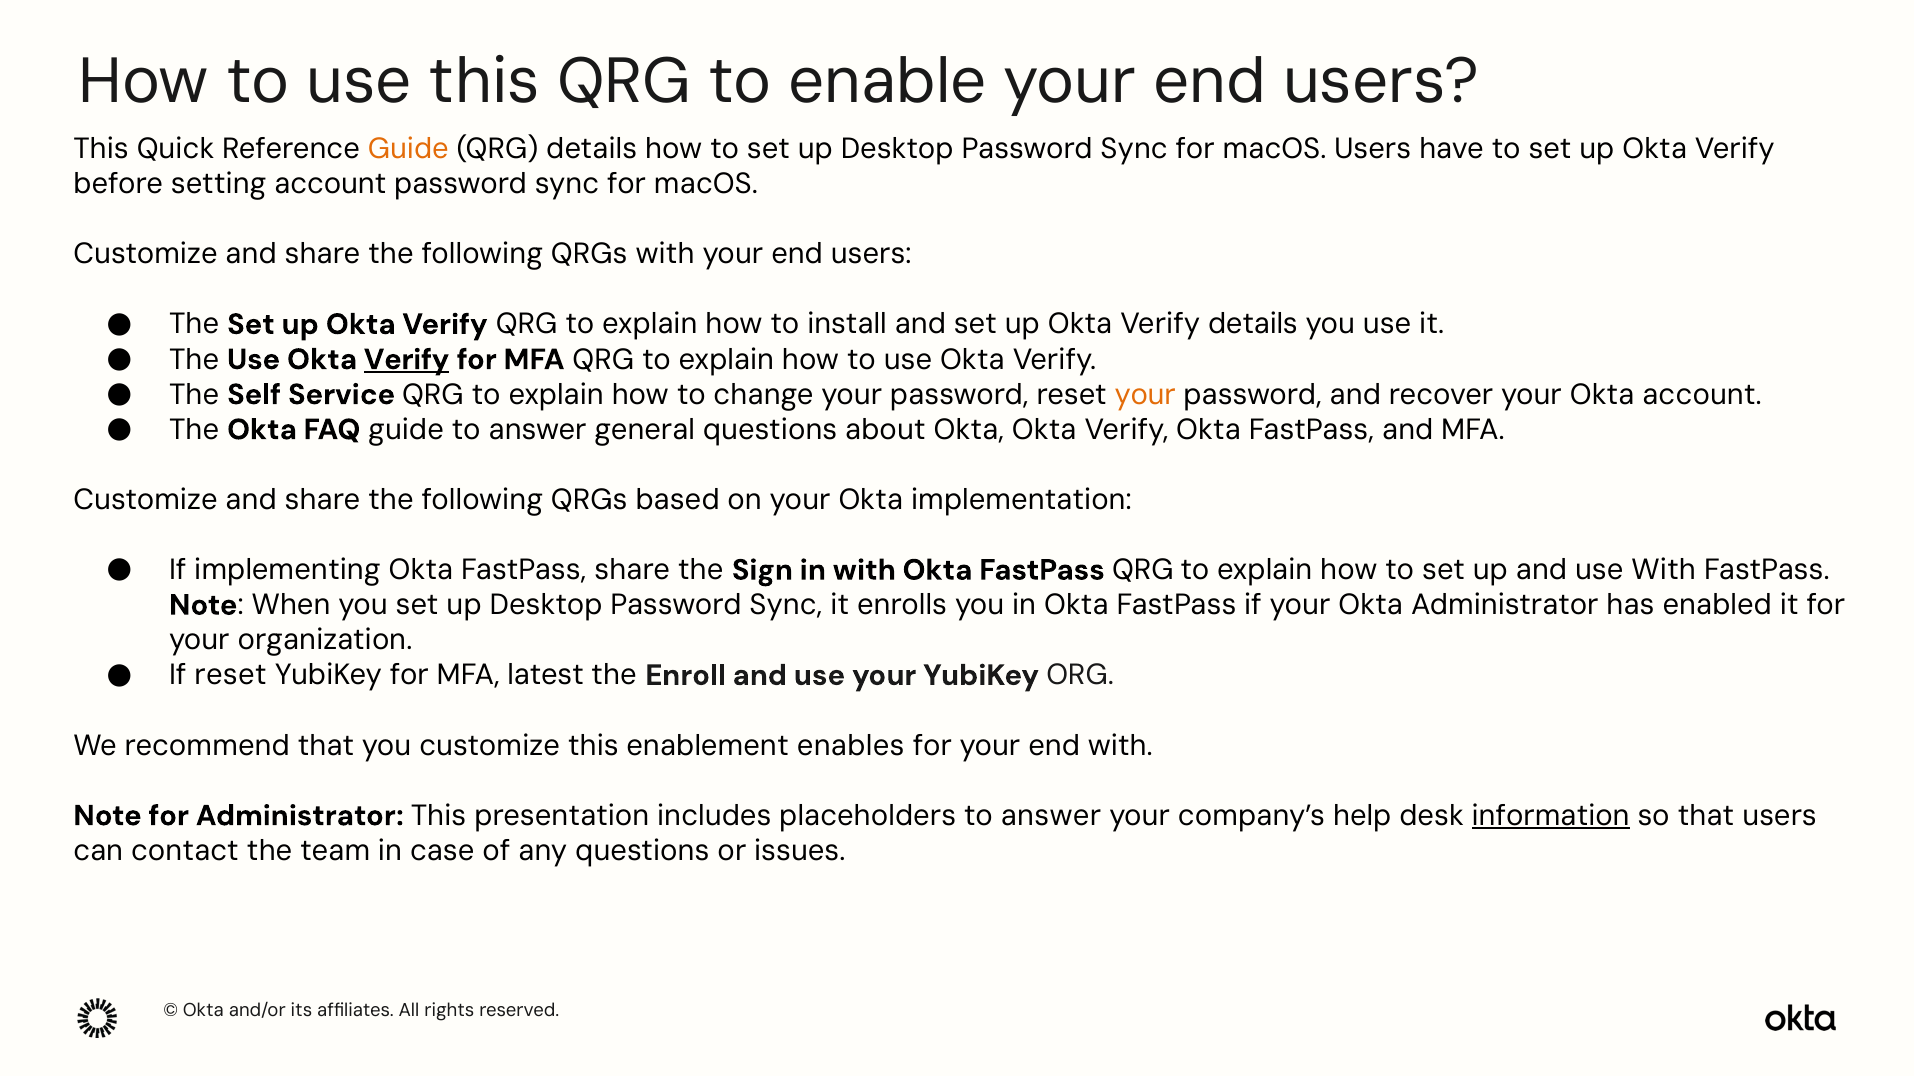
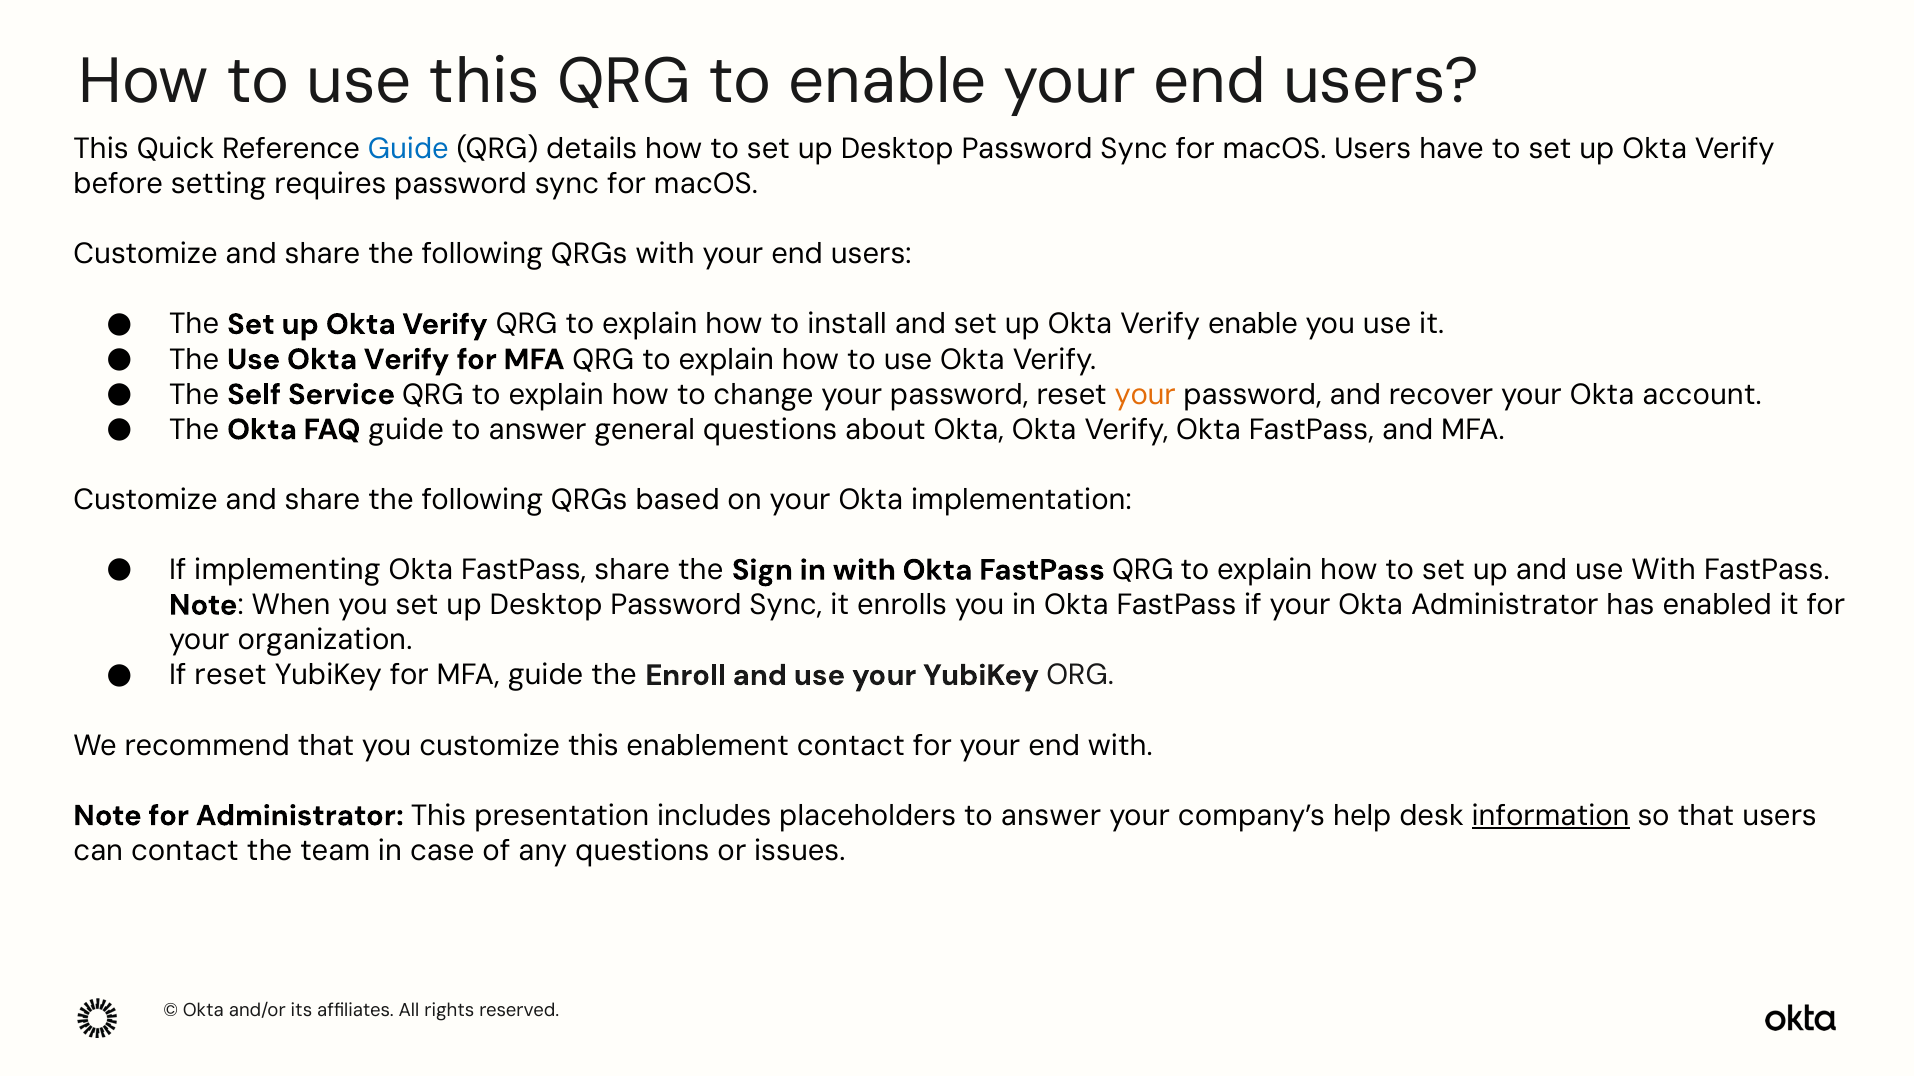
Guide colour: orange -> blue (408, 149)
setting account: account -> requires (330, 184)
Verify details: details -> enable (1253, 324)
Verify underline: present -> none (407, 360)
MFA latest: latest -> guide (546, 676)
enablement enables: enables -> contact (851, 746)
